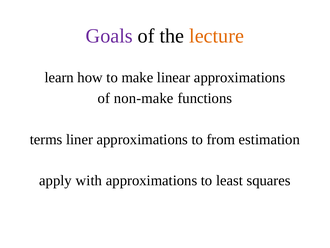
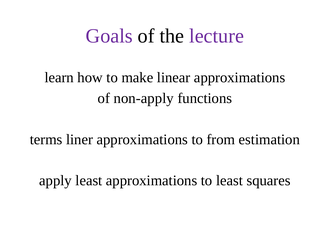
lecture colour: orange -> purple (217, 36)
non-make: non-make -> non-apply (144, 98)
apply with: with -> least (89, 180)
